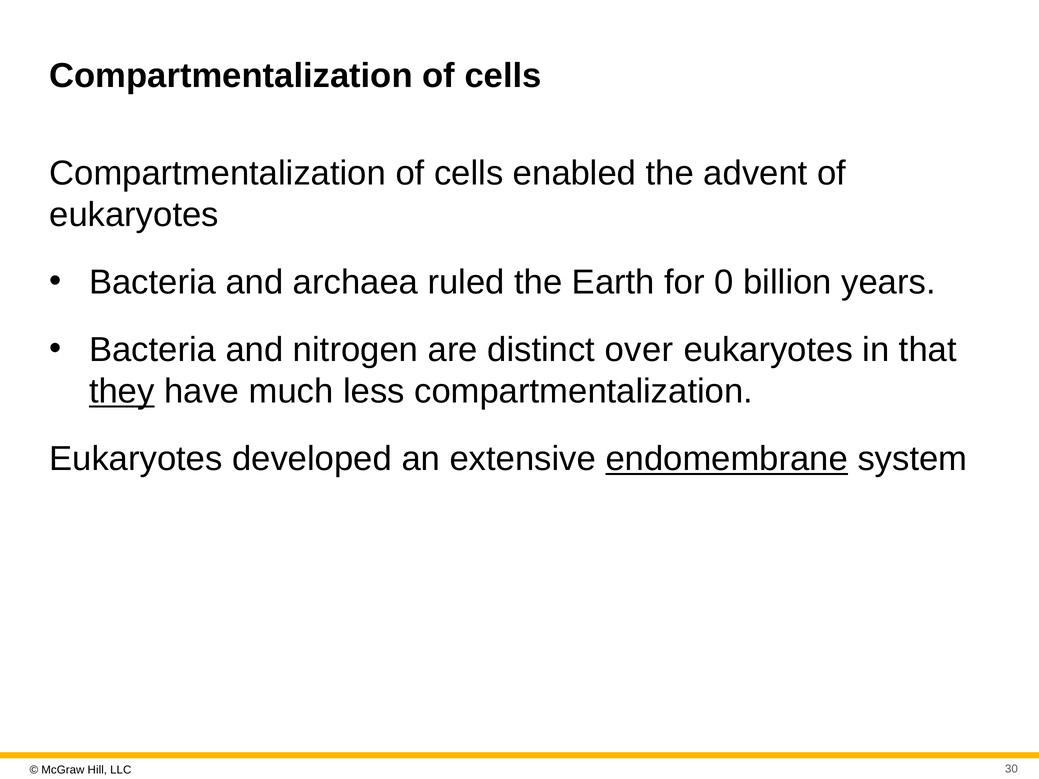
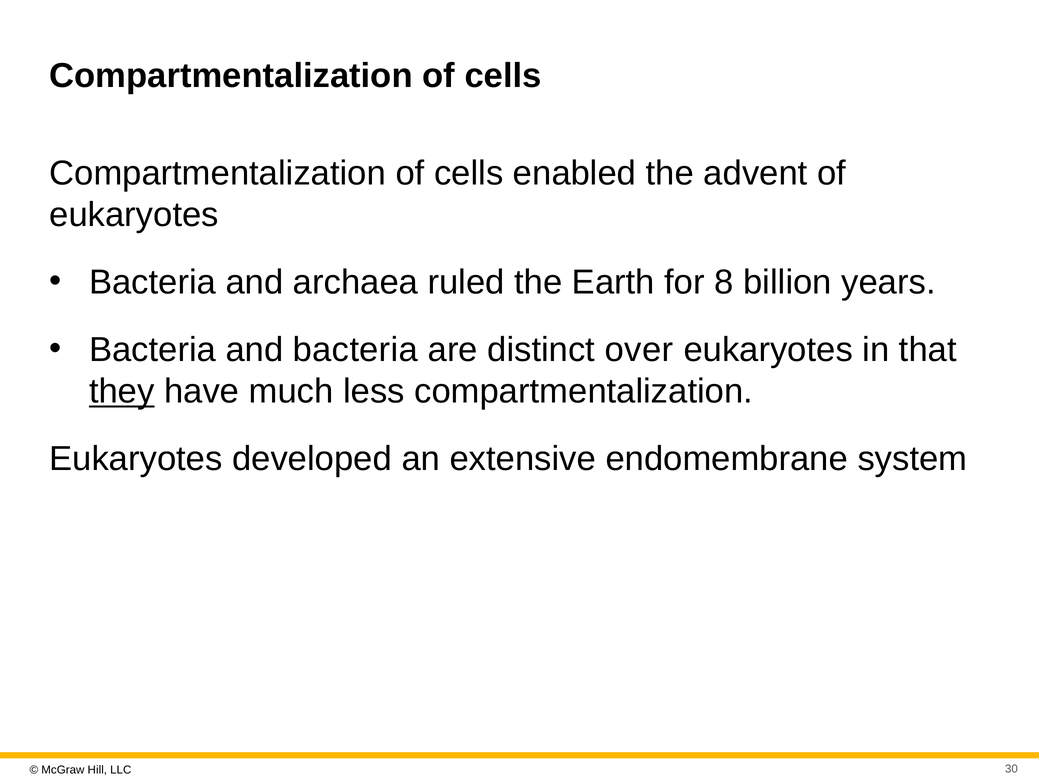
0: 0 -> 8 (724, 283)
and nitrogen: nitrogen -> bacteria (355, 350)
endomembrane underline: present -> none (727, 459)
